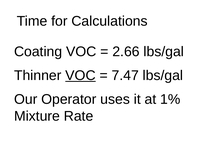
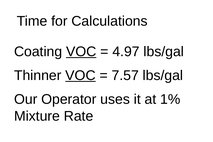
VOC underline: none -> present (81, 52)
2.66: 2.66 -> 4.97 (126, 52)
7.47: 7.47 -> 7.57 (125, 75)
